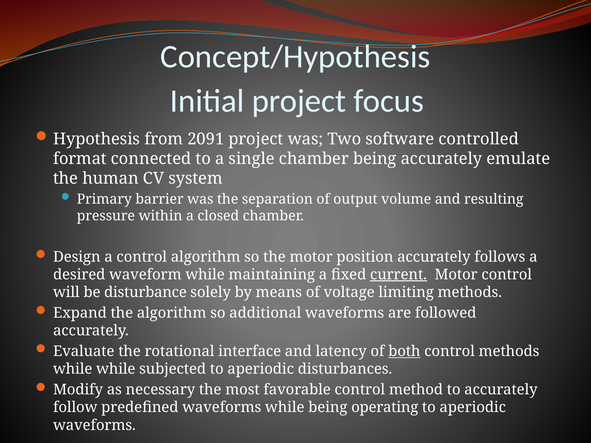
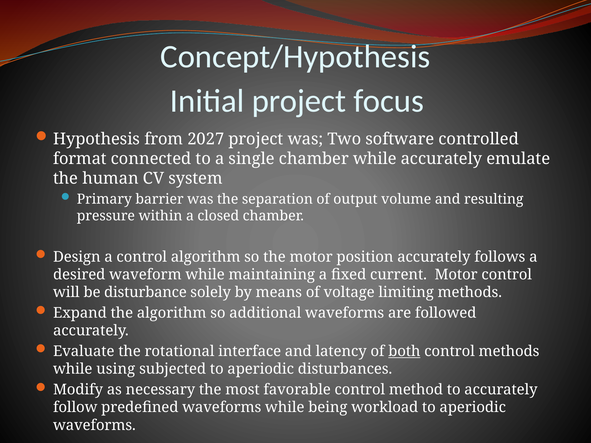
2091: 2091 -> 2027 (206, 139)
chamber being: being -> while (375, 159)
current underline: present -> none (398, 275)
while while: while -> using (116, 369)
operating: operating -> workload (385, 408)
